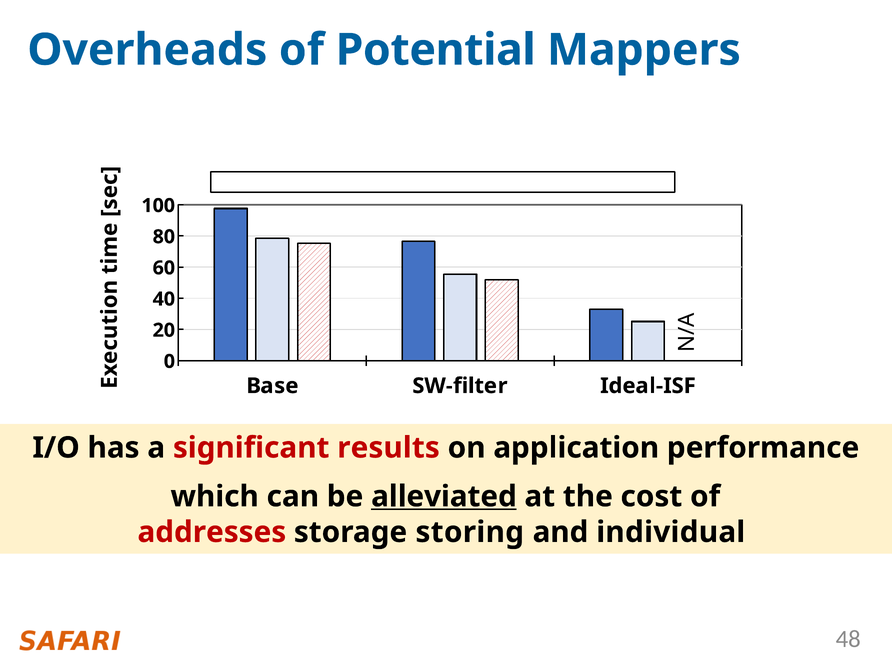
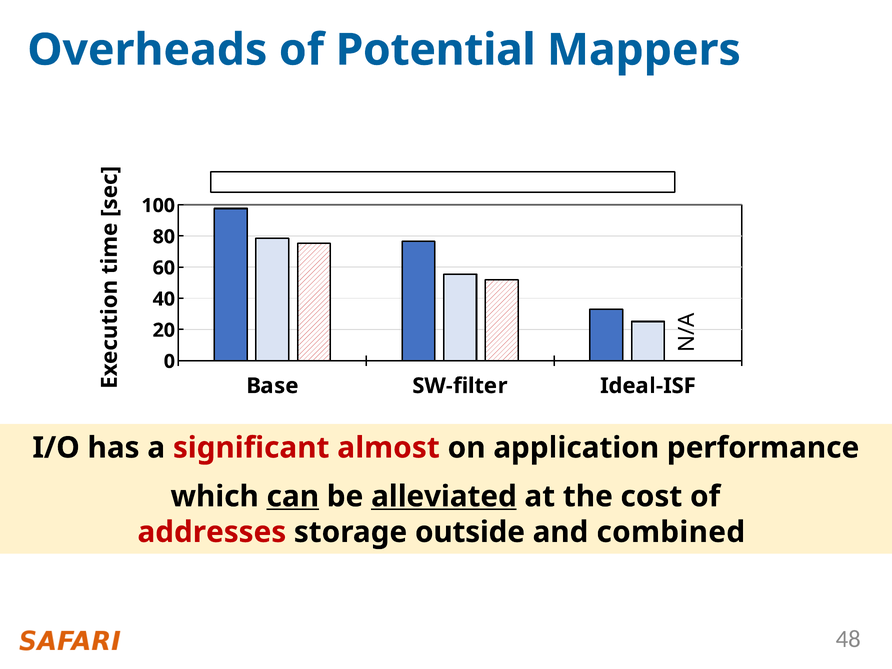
results: results -> almost (388, 448)
can underline: none -> present (293, 496)
storing: storing -> outside (470, 532)
individual: individual -> combined (671, 532)
